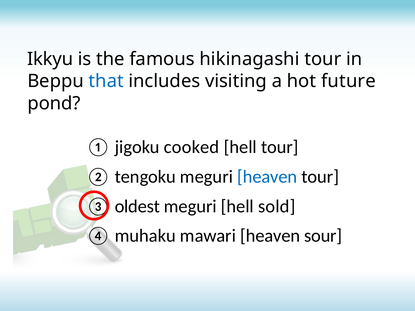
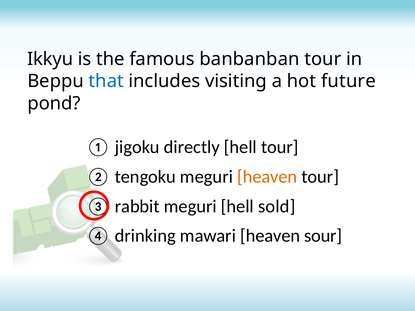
hikinagashi: hikinagashi -> banbanban (250, 59)
cooked: cooked -> directly (192, 147)
heaven colour: blue -> orange (267, 177)
oldest: oldest -> rabbit (137, 206)
muhaku: muhaku -> drinking (145, 236)
